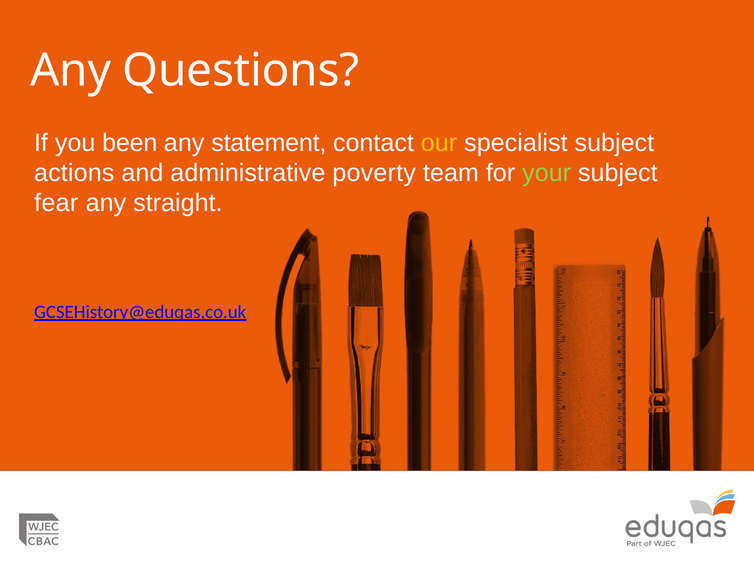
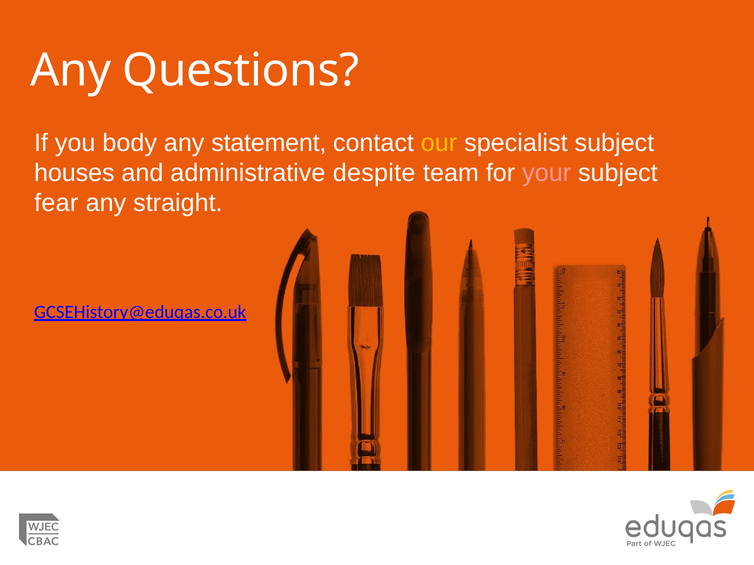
been: been -> body (130, 143)
actions: actions -> houses (74, 173)
poverty: poverty -> despite (374, 173)
your colour: light green -> pink (547, 173)
